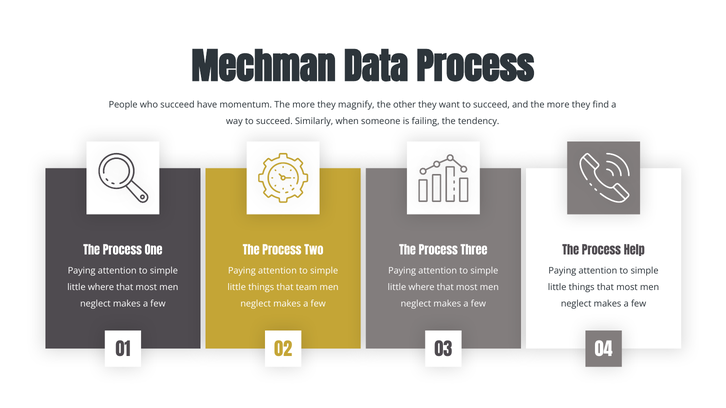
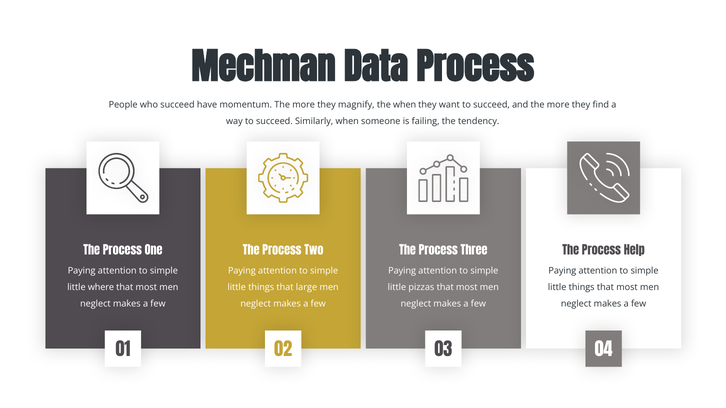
the other: other -> when (405, 105)
team: team -> large (307, 287)
where: where -> pizzas (421, 287)
